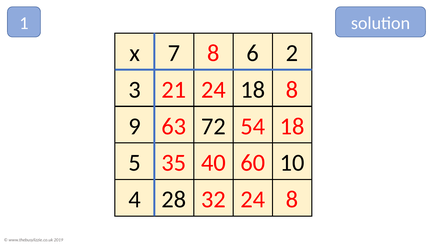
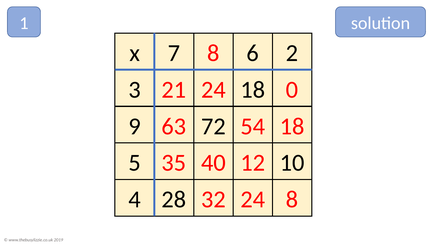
18 8: 8 -> 0 (292, 90)
60: 60 -> 12 (253, 163)
